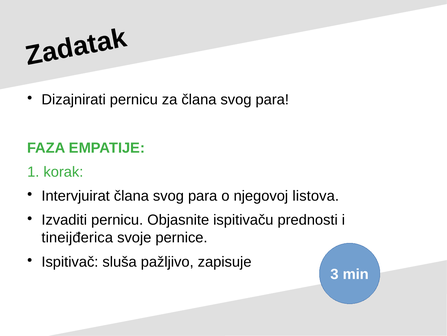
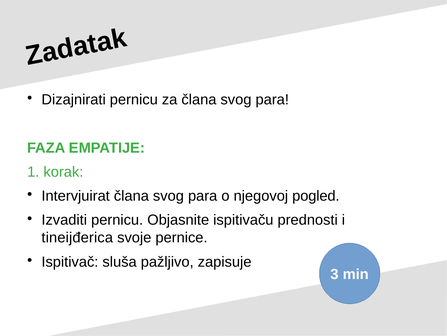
listova: listova -> pogled (316, 196)
